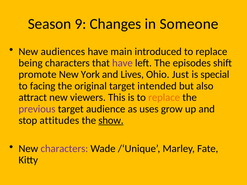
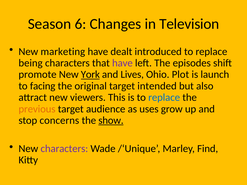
9: 9 -> 6 (80, 24)
Someone: Someone -> Television (189, 24)
audiences: audiences -> marketing (63, 52)
main: main -> dealt (121, 52)
York underline: none -> present (90, 75)
Just: Just -> Plot (180, 75)
special: special -> launch (215, 75)
replace colour: orange -> blue (164, 98)
previous colour: purple -> orange (37, 109)
attitudes: attitudes -> concerns (59, 121)
Fate: Fate -> Find (208, 149)
